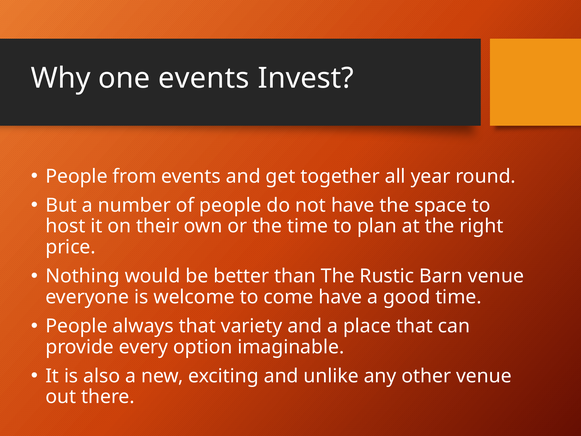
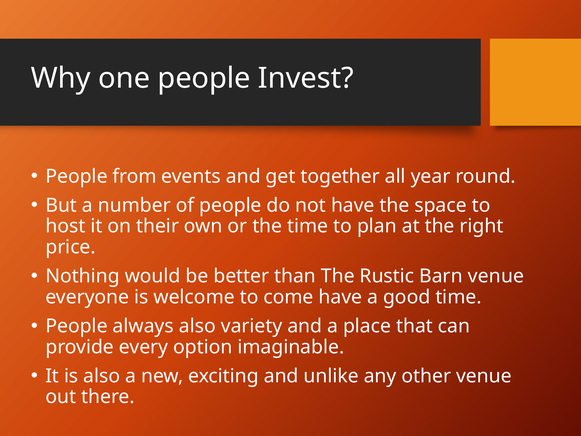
one events: events -> people (204, 78)
always that: that -> also (197, 326)
